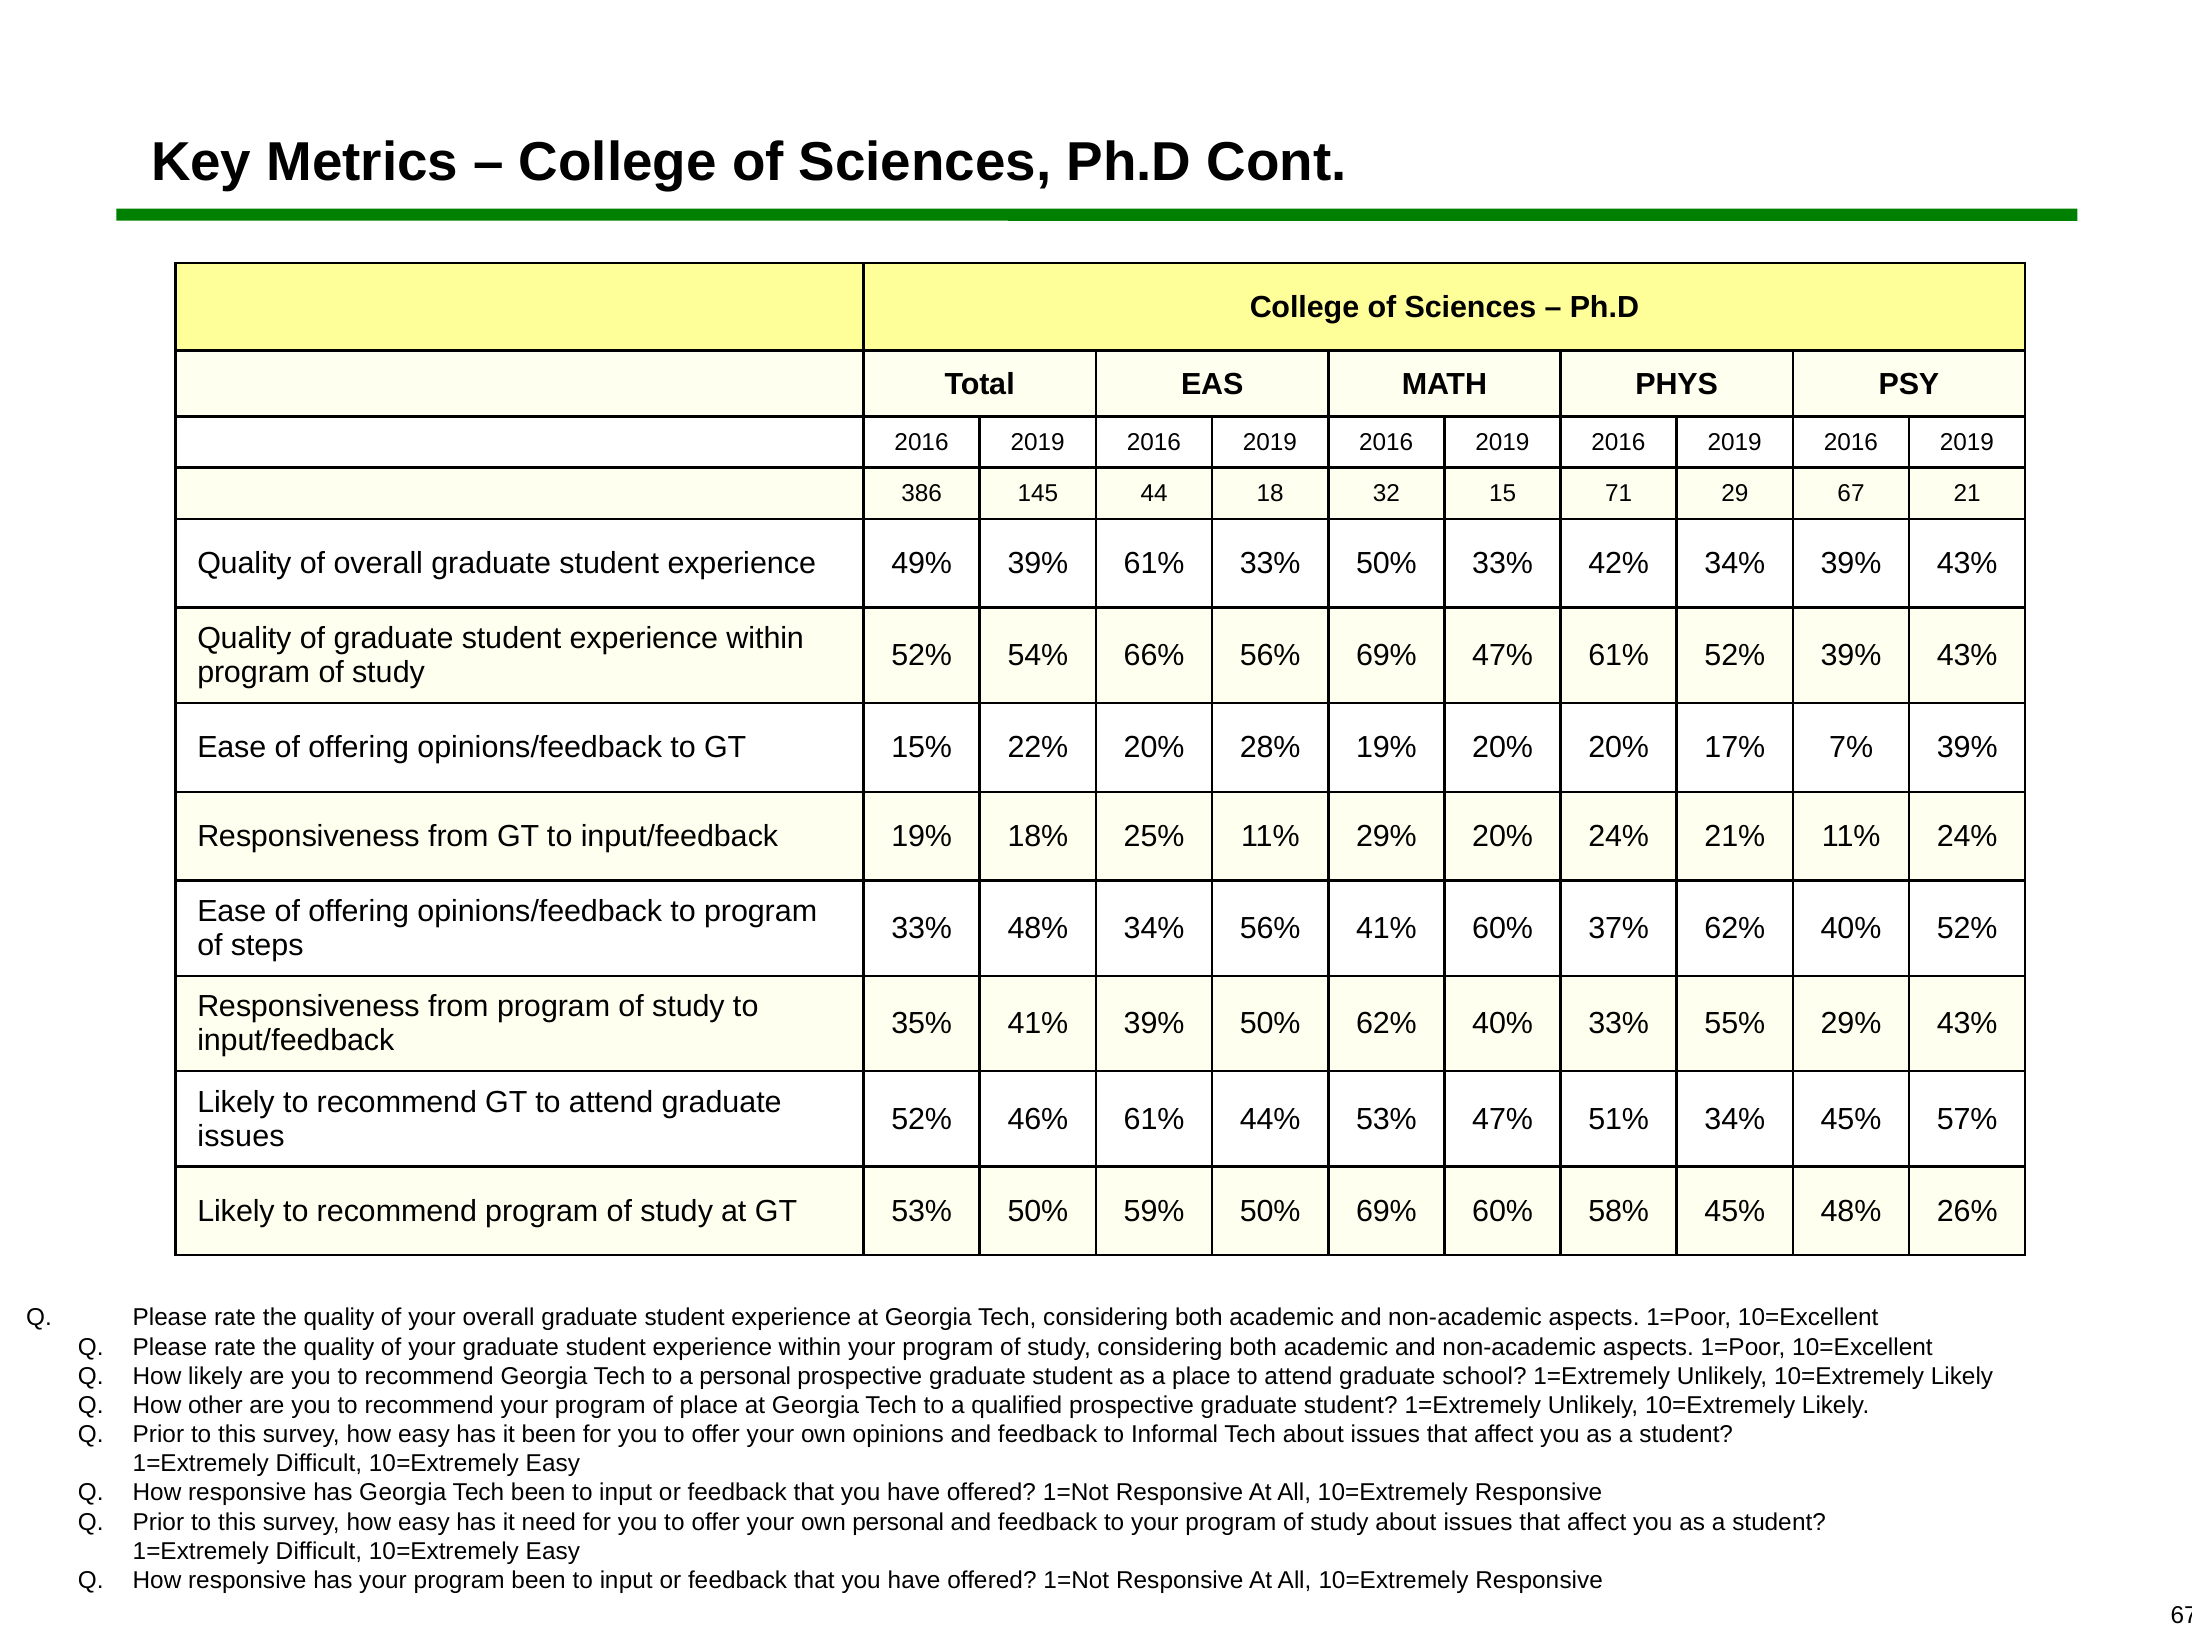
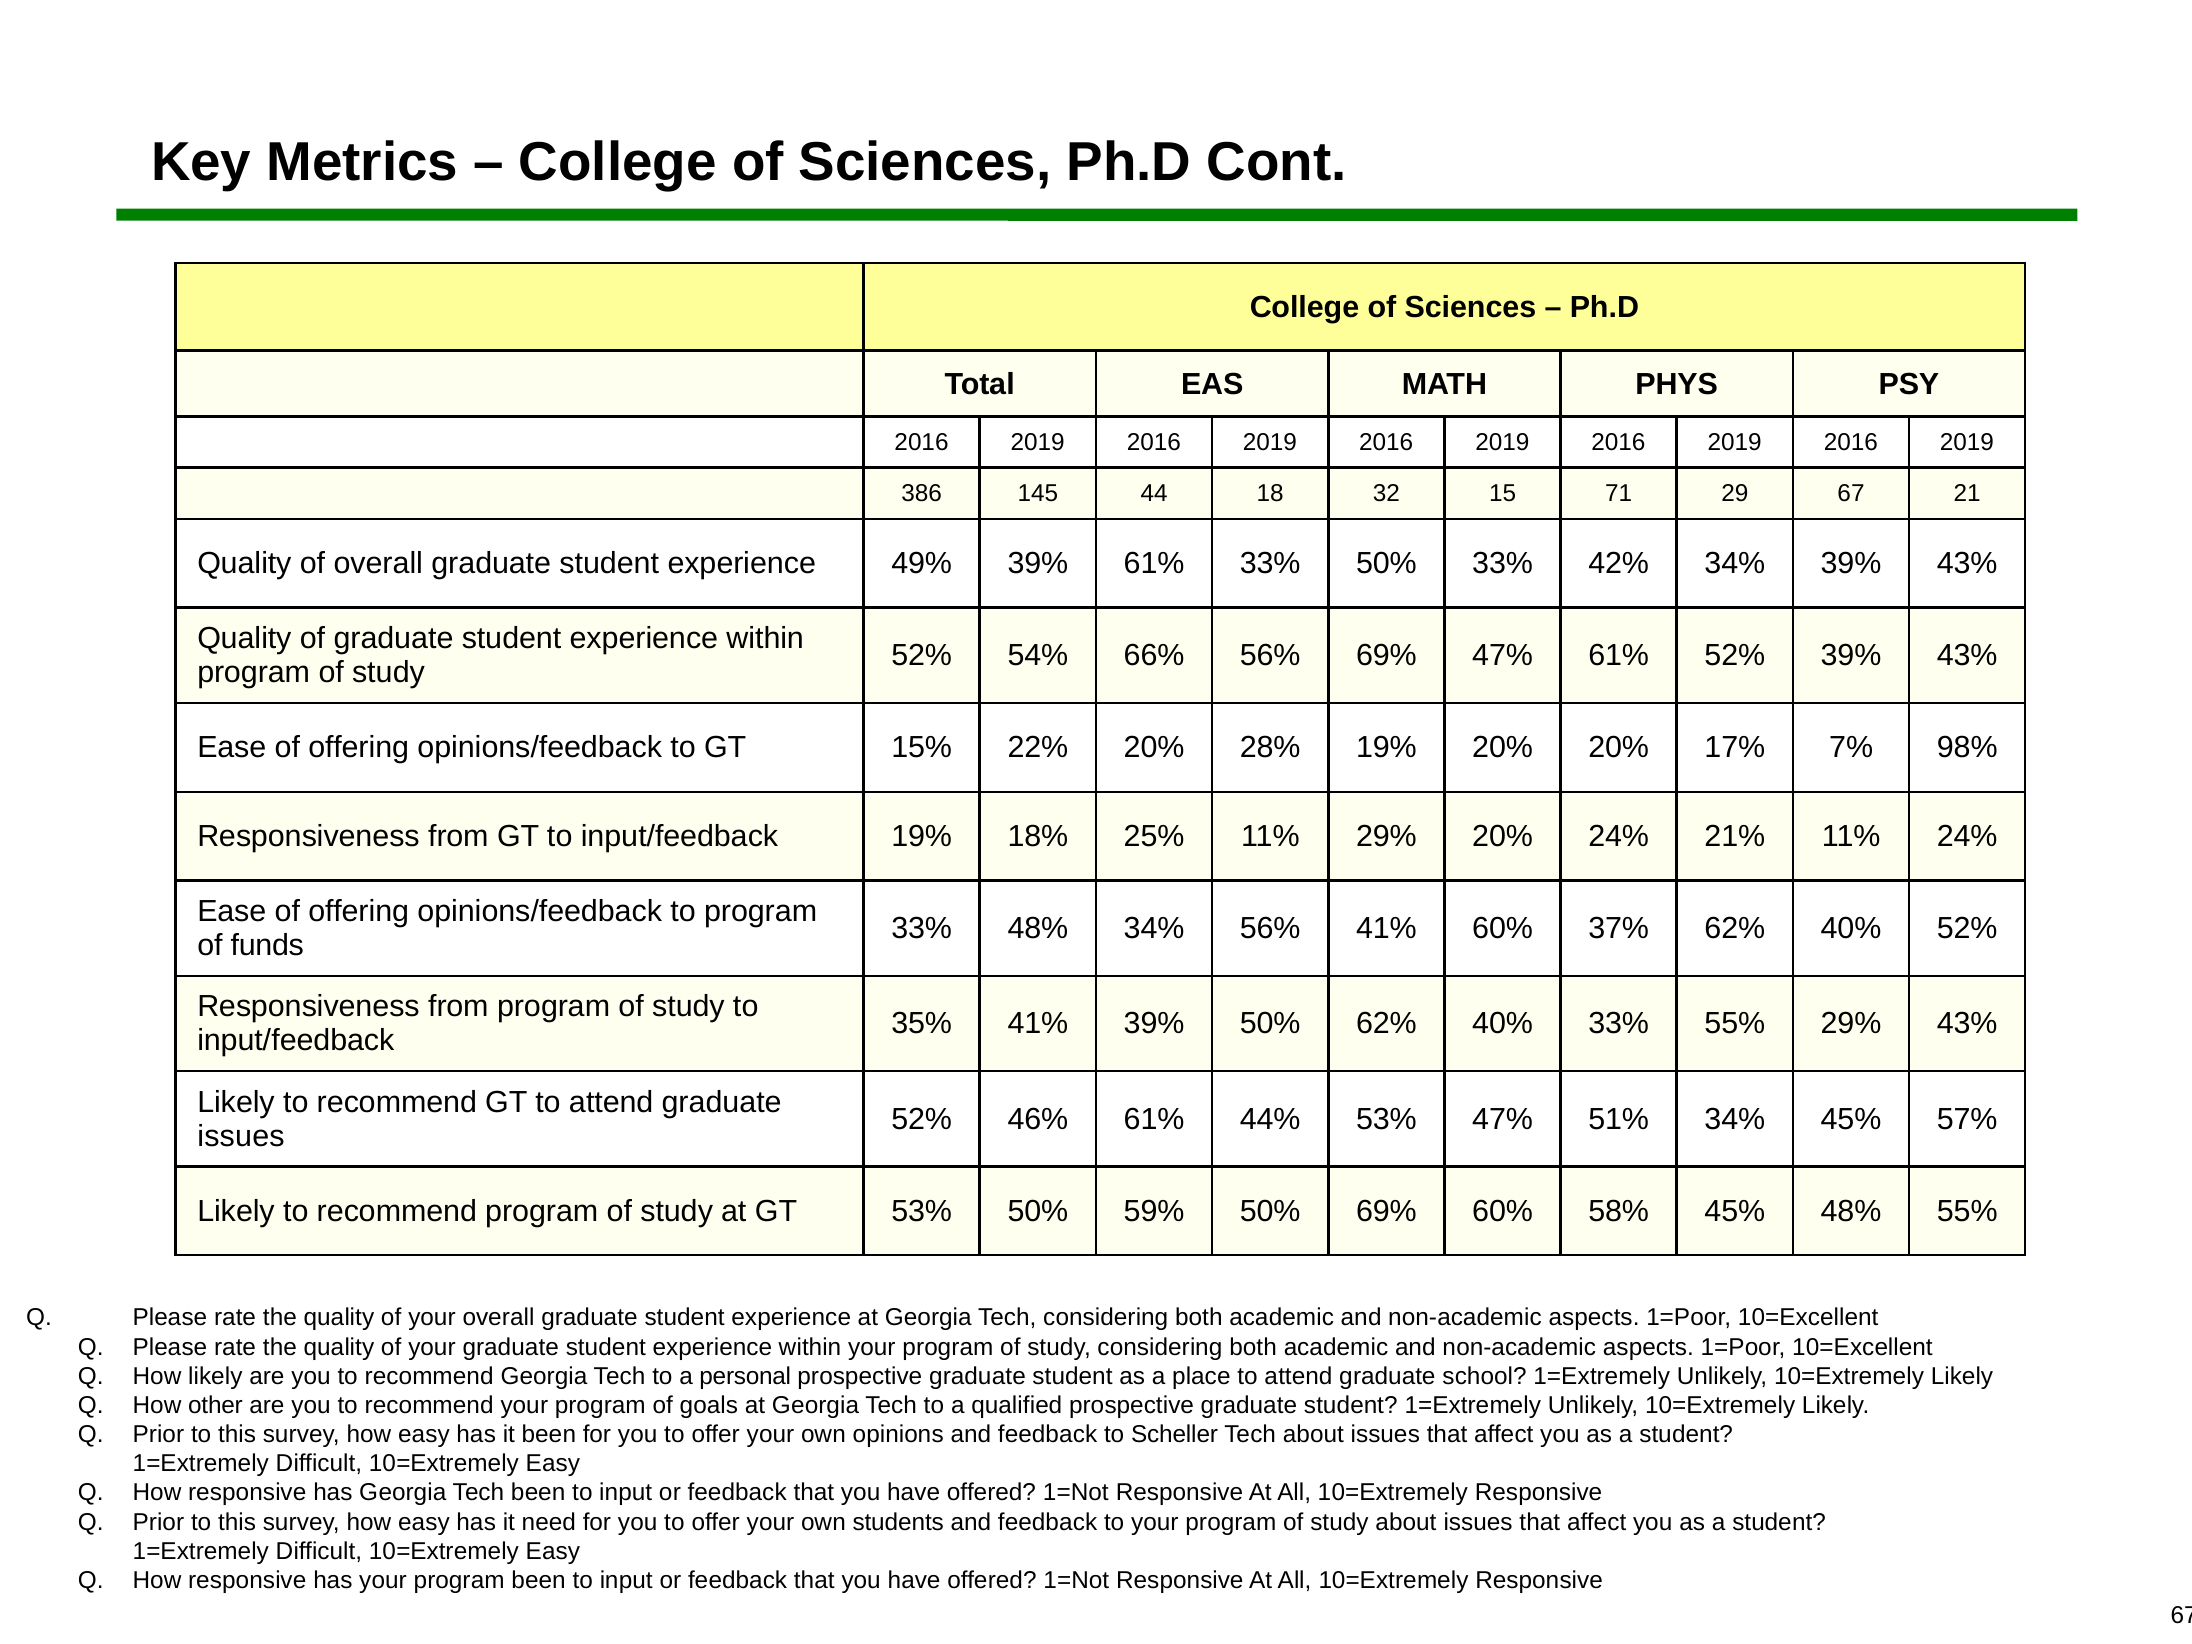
7% 39%: 39% -> 98% (1967, 748)
steps: steps -> funds (267, 946)
48% 26%: 26% -> 55% (1967, 1211)
of place: place -> goals (709, 1405)
Informal: Informal -> Scheller (1175, 1435)
own personal: personal -> students (898, 1522)
